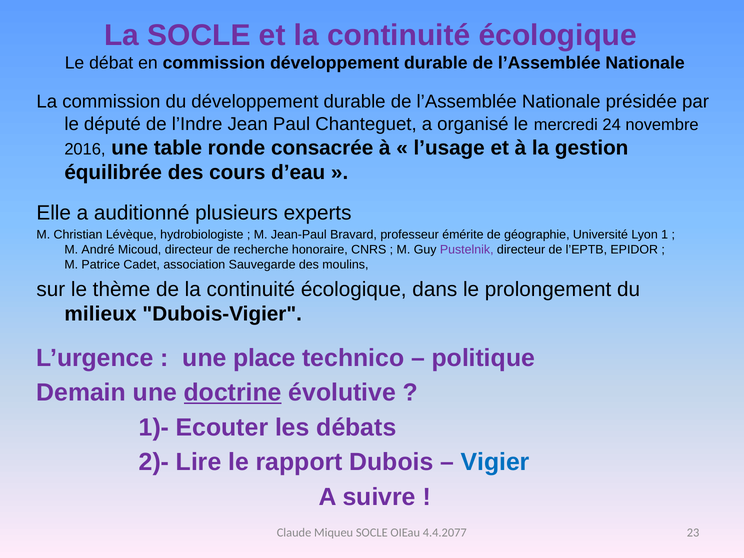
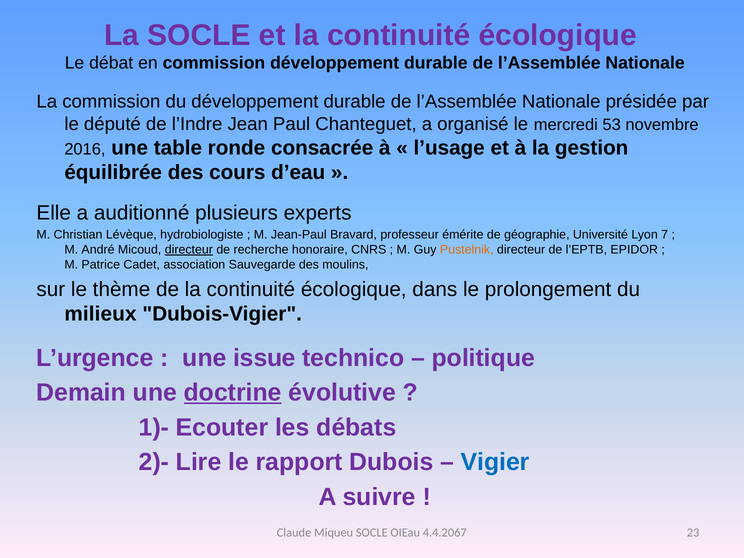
24: 24 -> 53 (612, 125)
1: 1 -> 7 (665, 235)
directeur underline: none -> present (189, 250)
Pustelnik colour: purple -> orange (467, 250)
place: place -> issue (265, 358)
4.4.2077: 4.4.2077 -> 4.4.2067 (445, 533)
